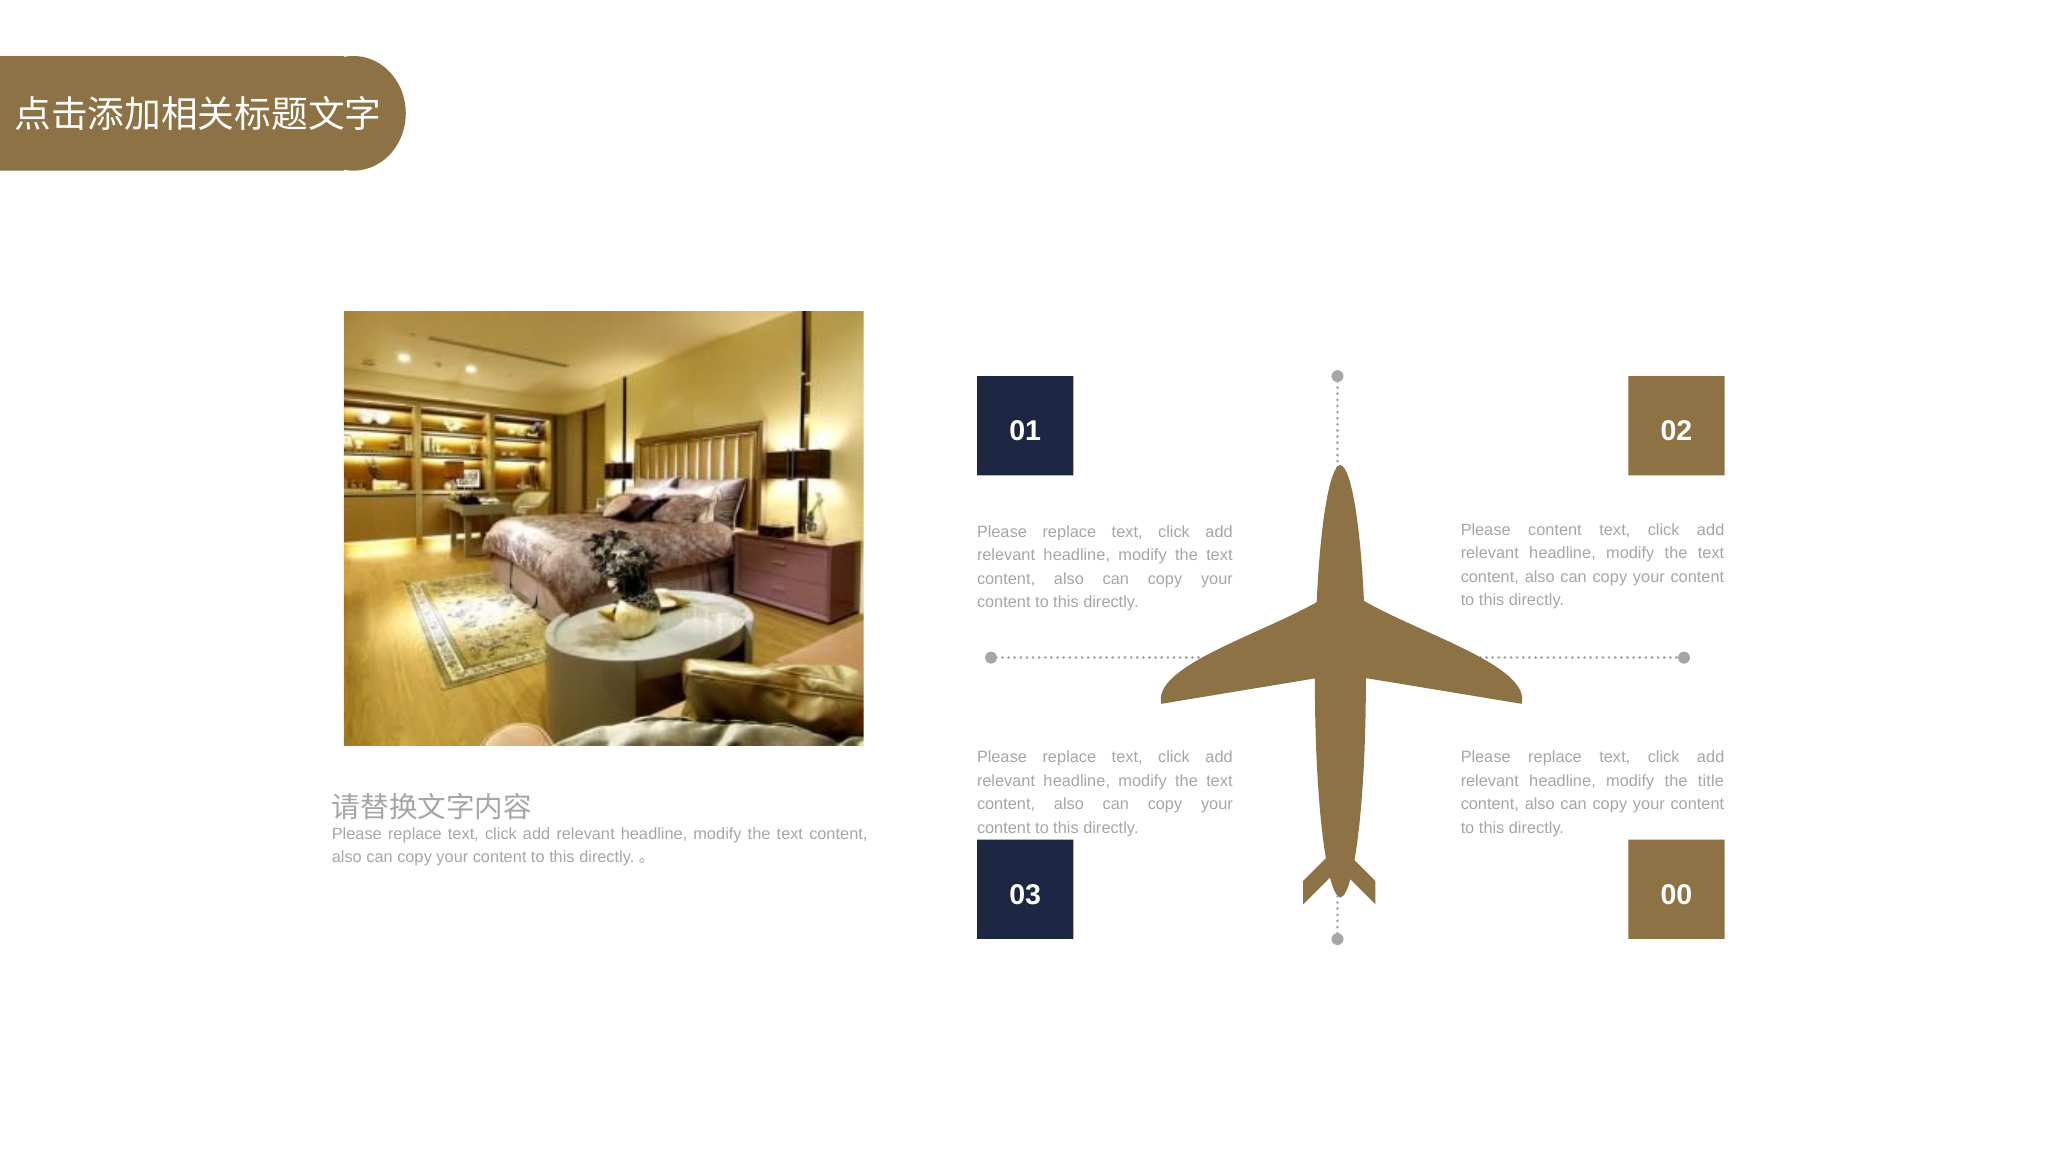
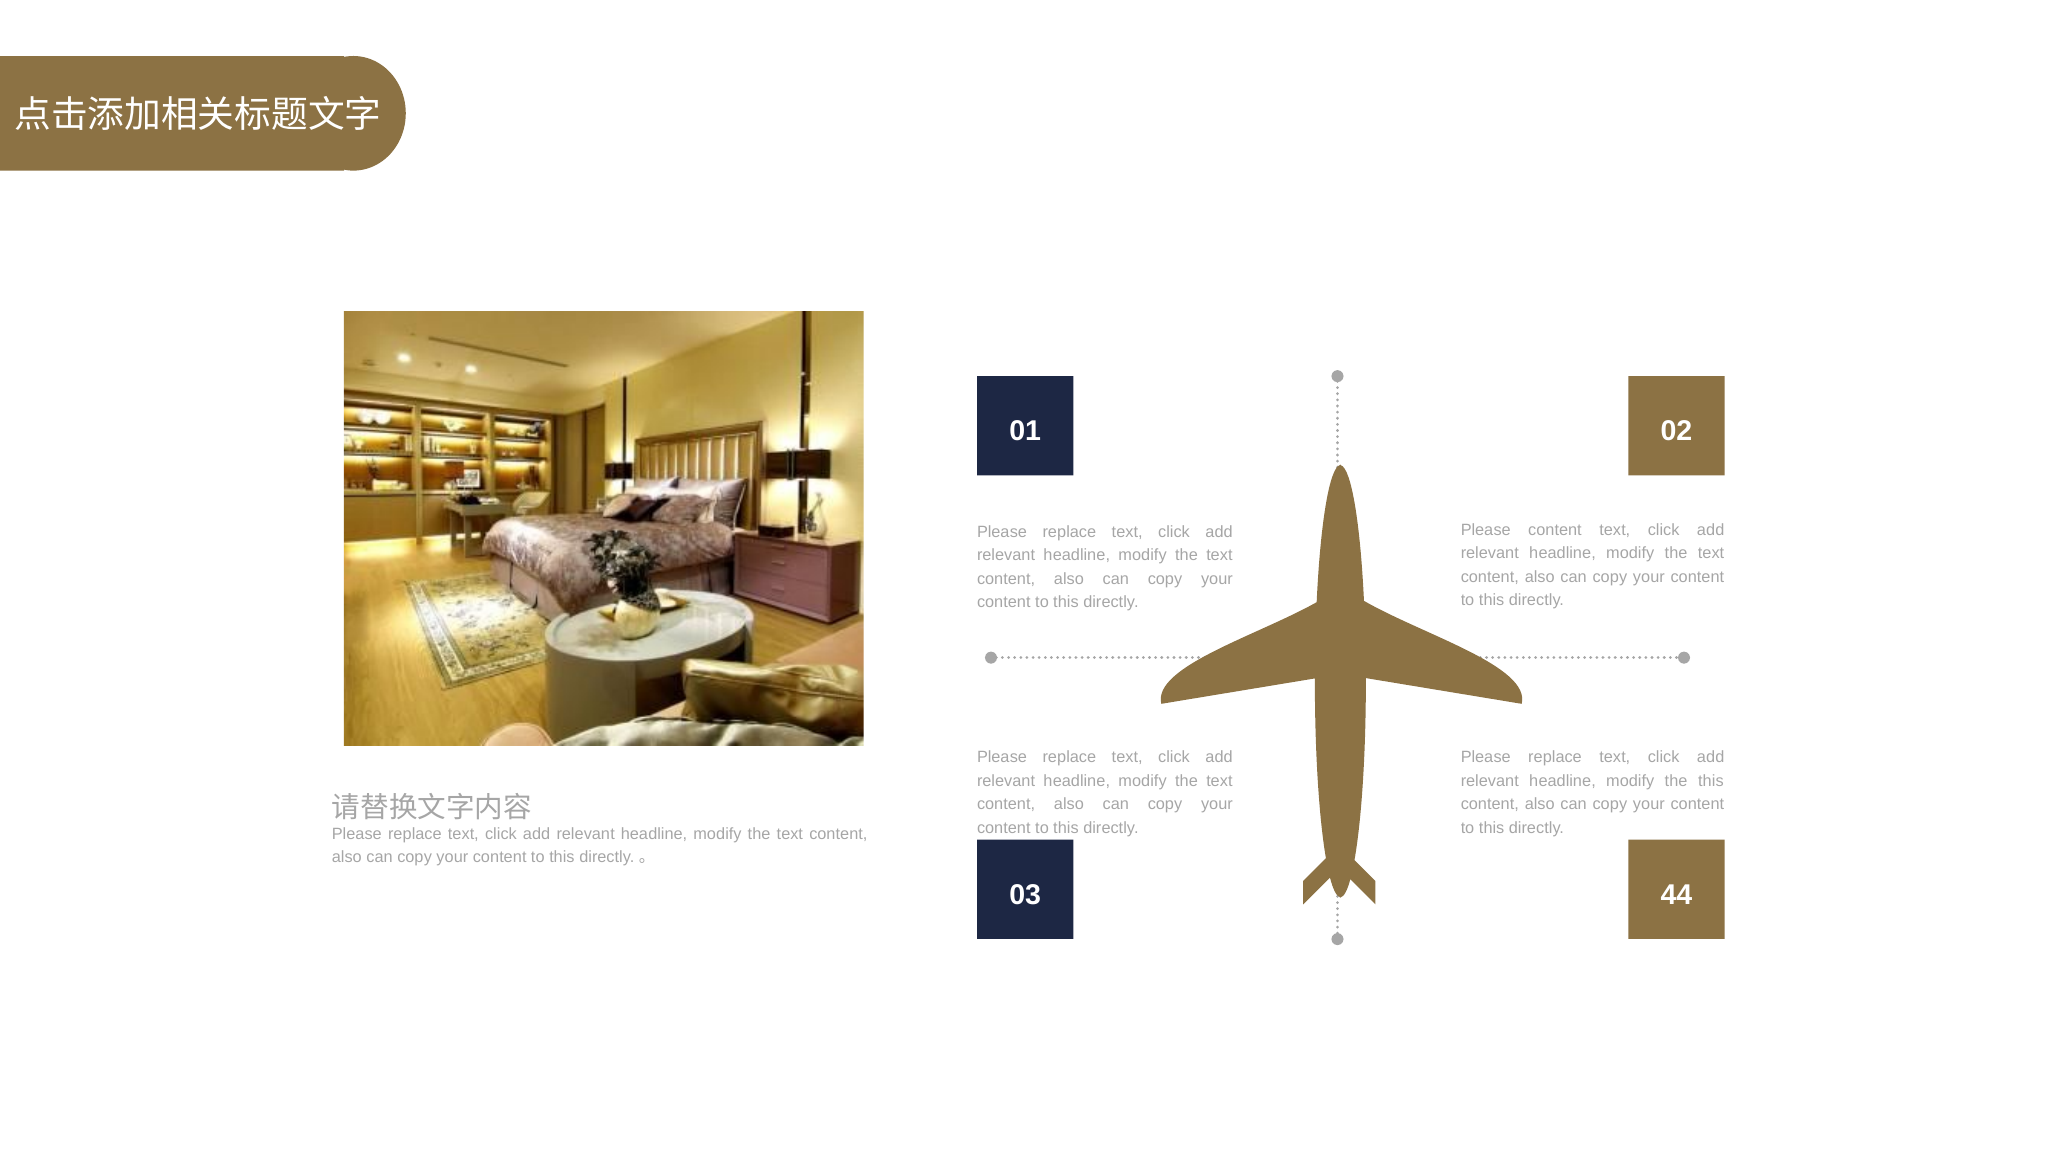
the title: title -> this (1711, 780)
00: 00 -> 44 (1676, 894)
